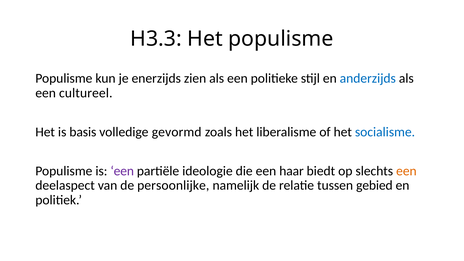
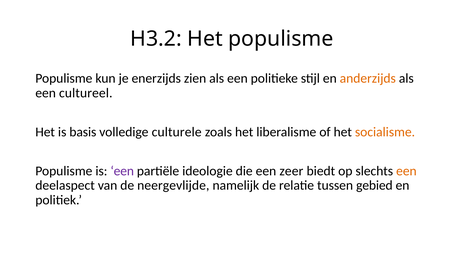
H3.3: H3.3 -> H3.2 (156, 39)
anderzijds colour: blue -> orange (368, 78)
gevormd: gevormd -> culturele (177, 132)
socialisme colour: blue -> orange (385, 132)
haar: haar -> zeer (291, 171)
persoonlijke: persoonlijke -> neergevlijde (173, 186)
